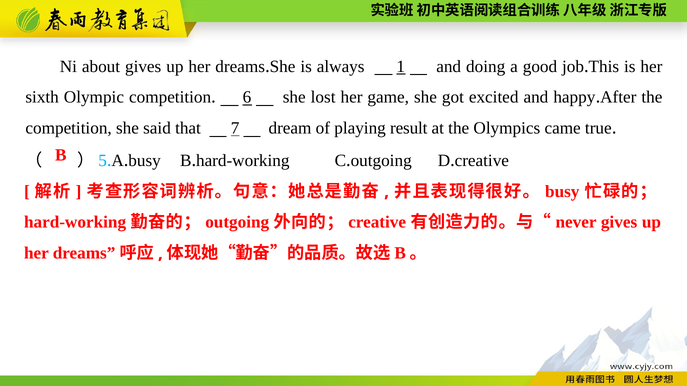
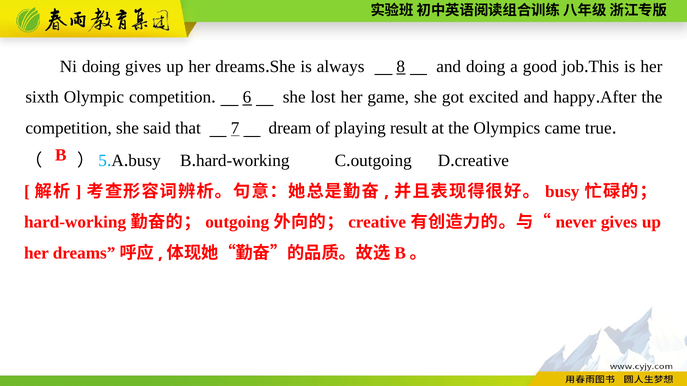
Ni about: about -> doing (101, 66)
1: 1 -> 8 (401, 66)
